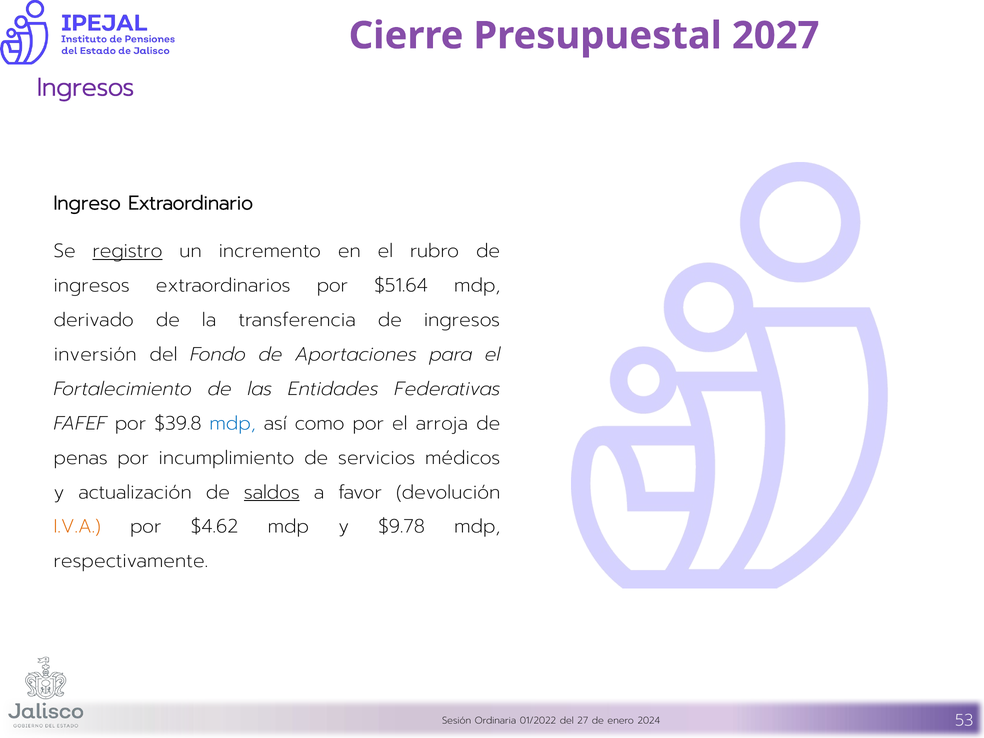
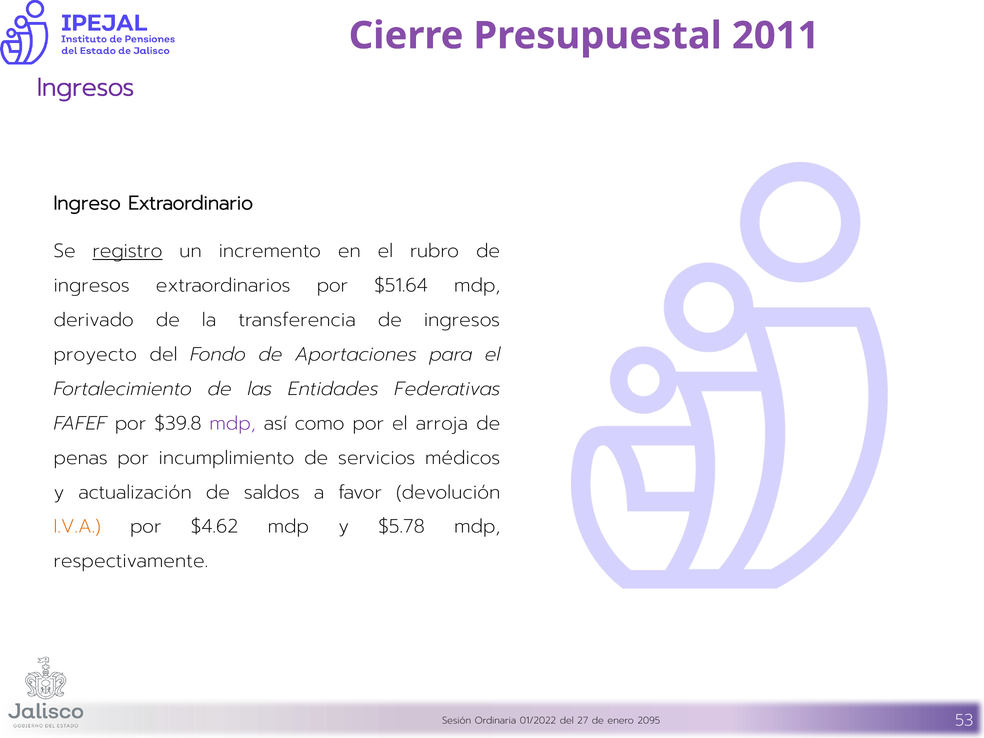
2027: 2027 -> 2011 (776, 36)
inversión: inversión -> proyecto (95, 354)
mdp colour: blue -> purple (233, 423)
saldos underline: present -> none (272, 492)
$9.78: $9.78 -> $5.78 (402, 527)
2024: 2024 -> 2095 (649, 721)
